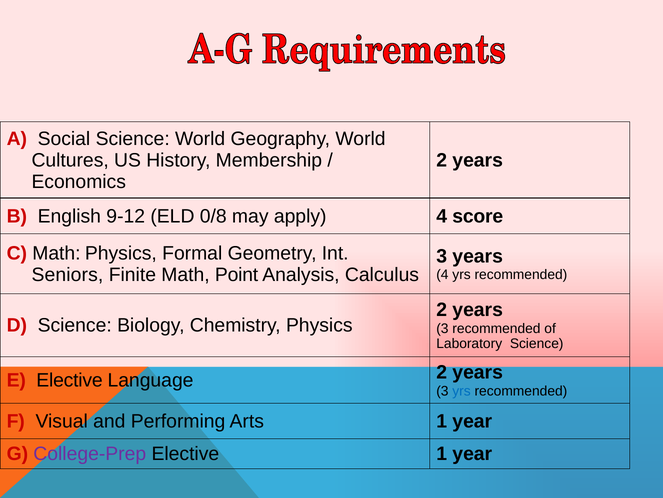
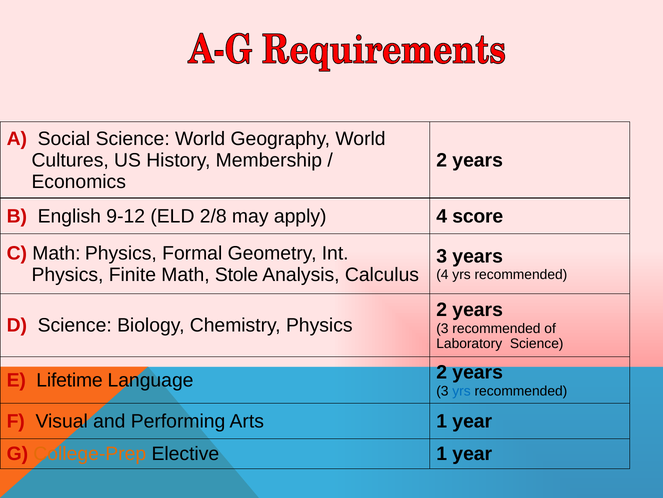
0/8: 0/8 -> 2/8 (213, 216)
Seniors: Seniors -> Physics (67, 274)
Point: Point -> Stole (237, 274)
E Elective: Elective -> Lifetime (70, 380)
College-Prep colour: purple -> orange (90, 453)
